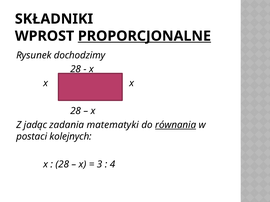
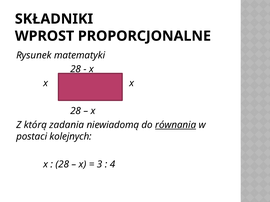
PROPORCJONALNE underline: present -> none (144, 36)
dochodzimy: dochodzimy -> matematyki (80, 55)
jadąc: jadąc -> którą (35, 125)
matematyki: matematyki -> niewiadomą (113, 125)
